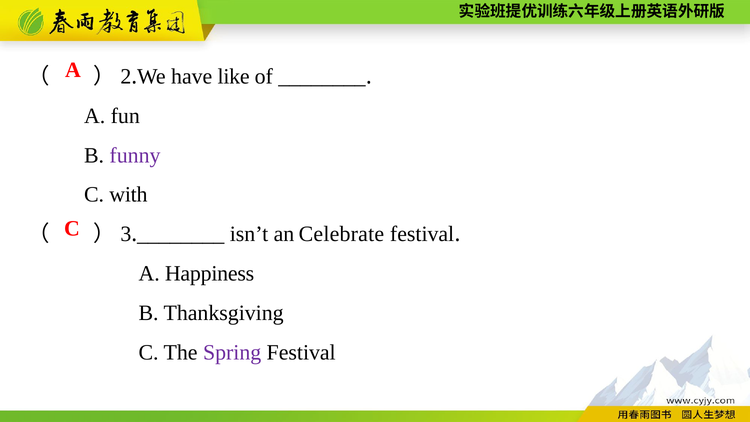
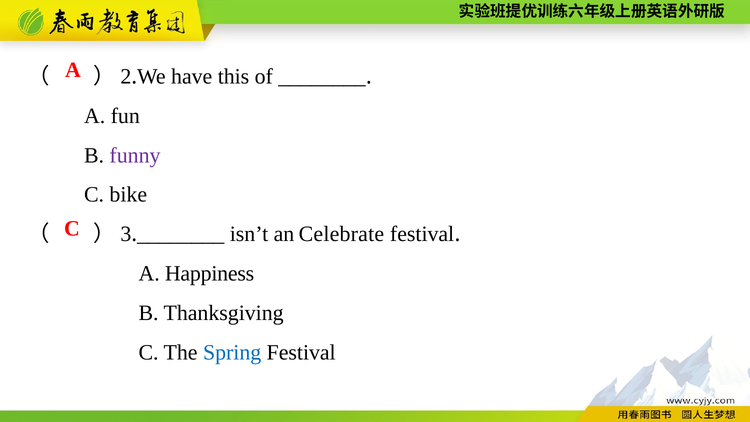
like: like -> this (234, 77)
with: with -> bike (128, 195)
Spring colour: purple -> blue (232, 352)
